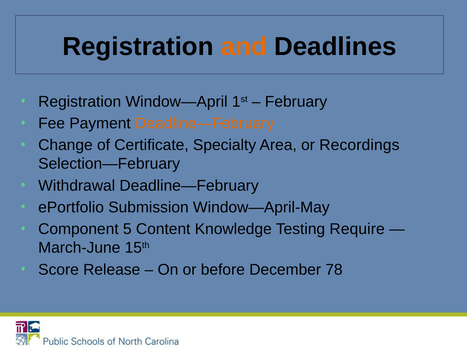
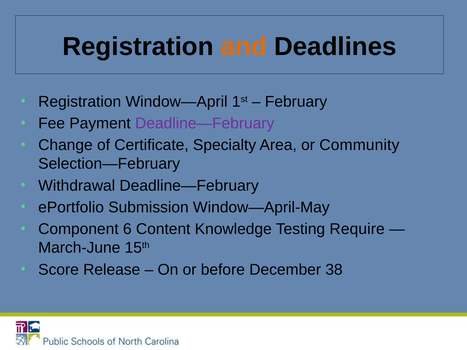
Deadline—February colour: orange -> purple (205, 123)
Recordings: Recordings -> Community (359, 145)
5: 5 -> 6 (127, 229)
78: 78 -> 38 (334, 270)
